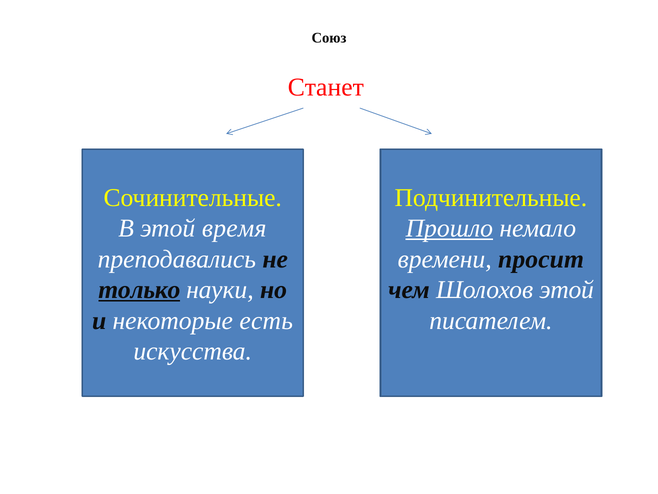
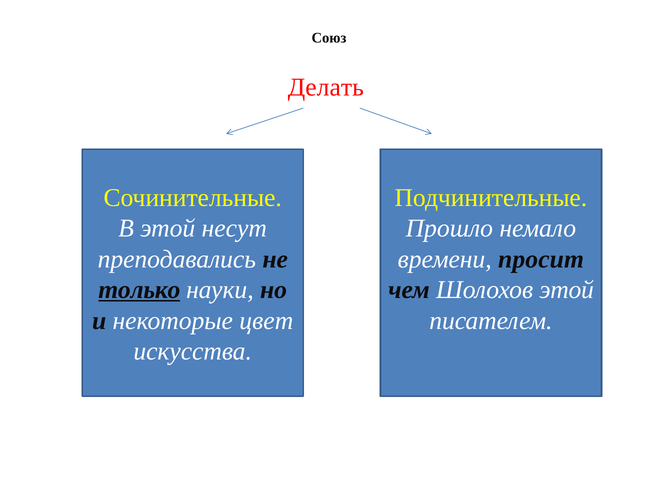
Станет: Станет -> Делать (326, 87)
время: время -> несут (234, 228)
Прошло underline: present -> none (449, 228)
есть: есть -> цвет (266, 320)
